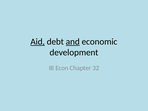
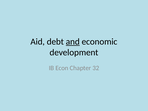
Aid underline: present -> none (38, 42)
